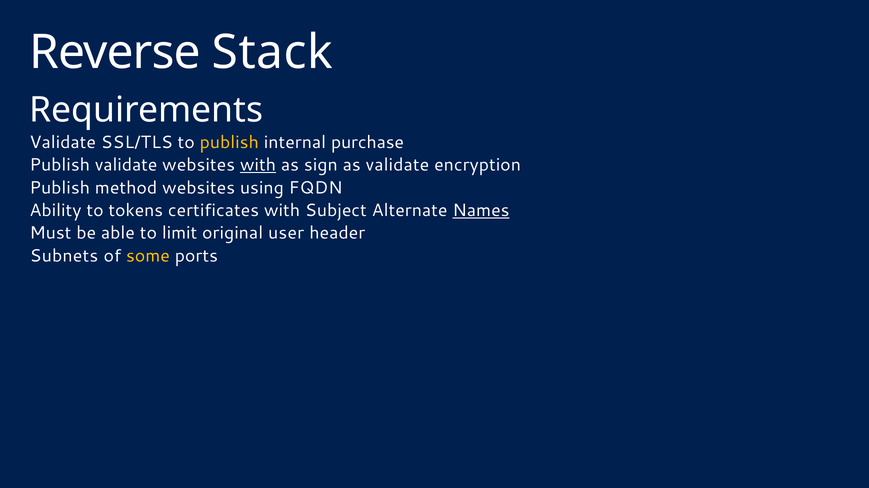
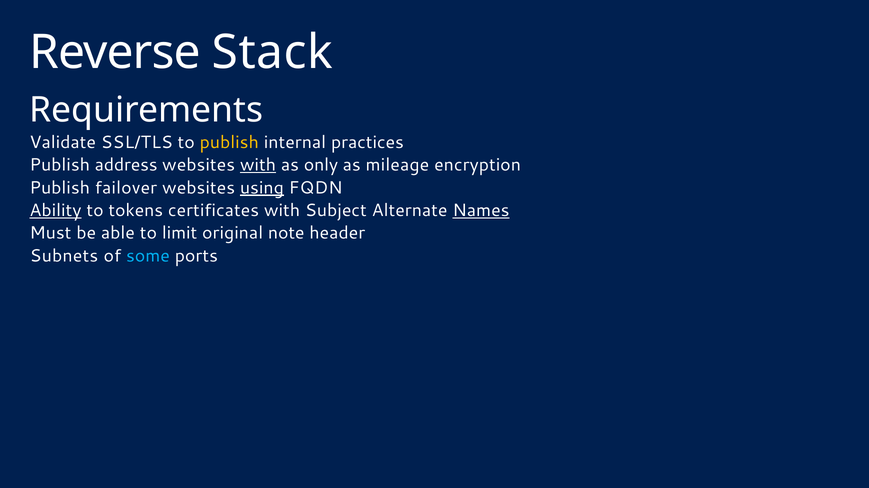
purchase: purchase -> practices (367, 143)
Publish validate: validate -> address (126, 165)
sign: sign -> only (321, 165)
as validate: validate -> mileage (397, 165)
method: method -> failover (126, 188)
using underline: none -> present (262, 188)
Ability underline: none -> present (55, 211)
user: user -> note (286, 233)
some colour: yellow -> light blue (148, 256)
